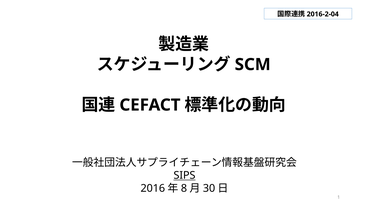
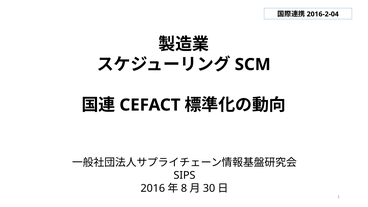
SIPS underline: present -> none (184, 175)
